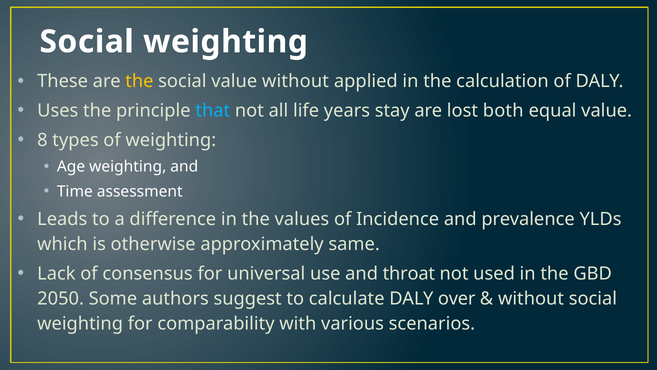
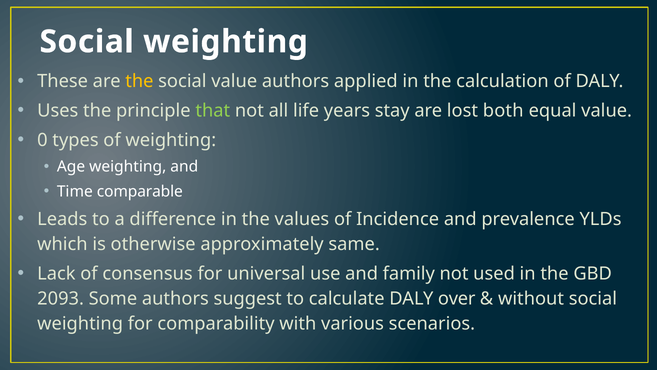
value without: without -> authors (296, 81)
that colour: light blue -> light green (213, 111)
8: 8 -> 0 (42, 140)
assessment: assessment -> comparable (140, 191)
throat: throat -> family (409, 273)
2050: 2050 -> 2093 (61, 298)
